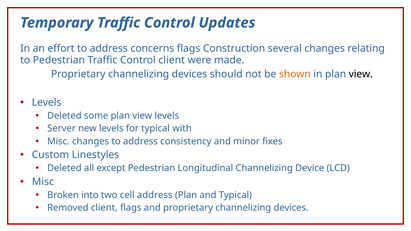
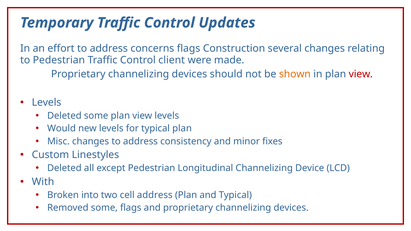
view colour: black -> red (361, 74)
Server: Server -> Would (62, 129)
typical with: with -> plan (182, 129)
Misc: Misc -> With (43, 182)
Removed client: client -> some (104, 208)
